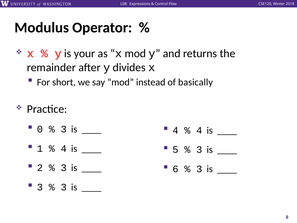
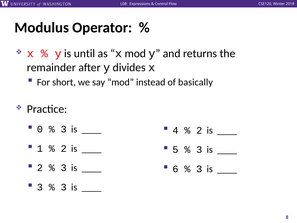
your: your -> until (85, 53)
4: 4 -> 2 (199, 130)
4: 4 -> 2 (64, 148)
